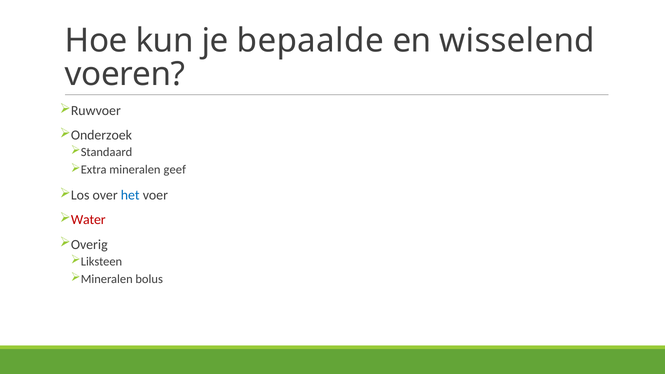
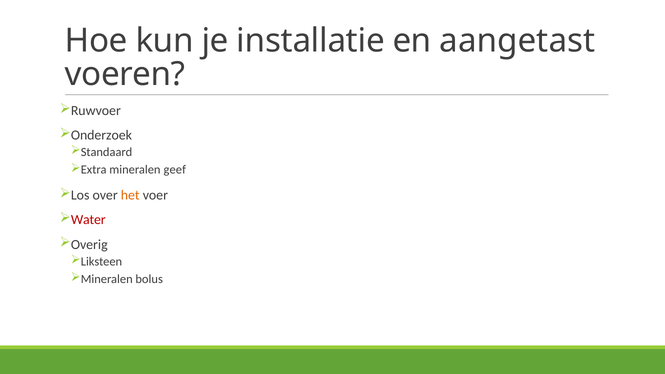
bepaalde: bepaalde -> installatie (311, 41)
wisselend: wisselend -> aangetast (517, 41)
het colour: blue -> orange (130, 195)
